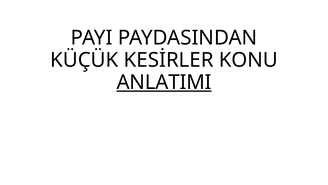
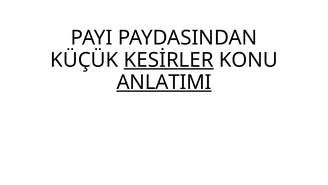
KESİRLER underline: none -> present (169, 60)
